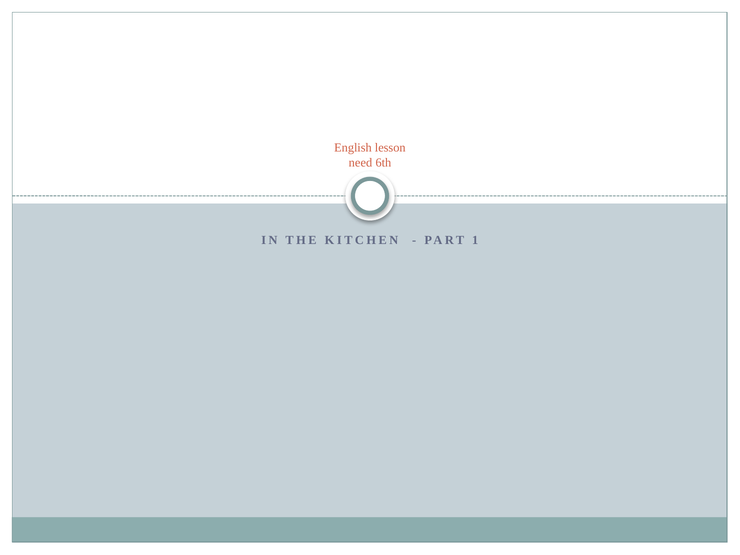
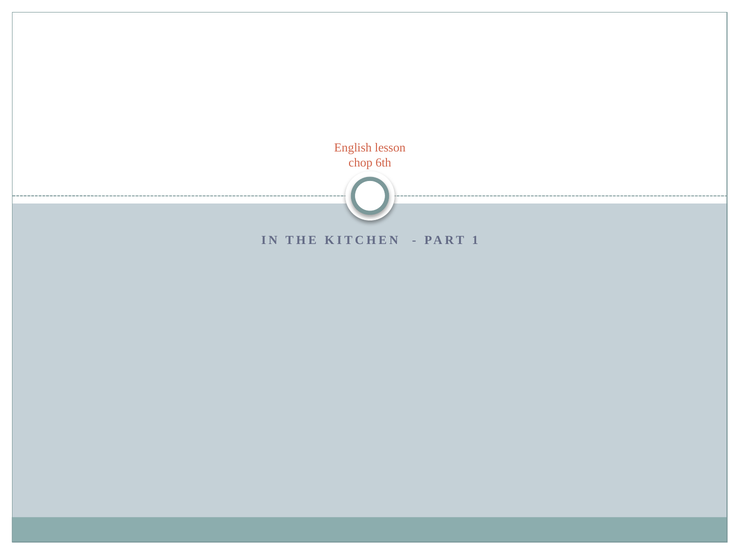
need: need -> chop (361, 162)
